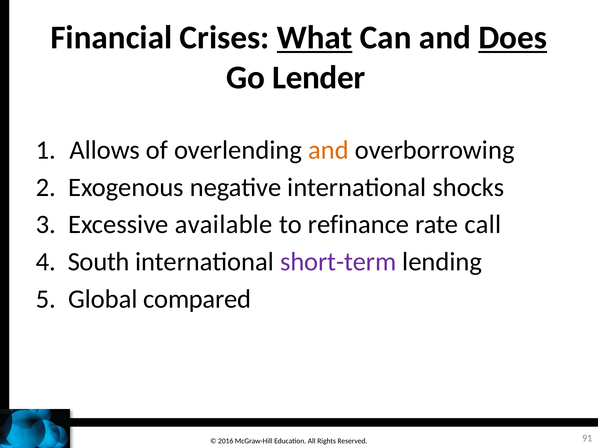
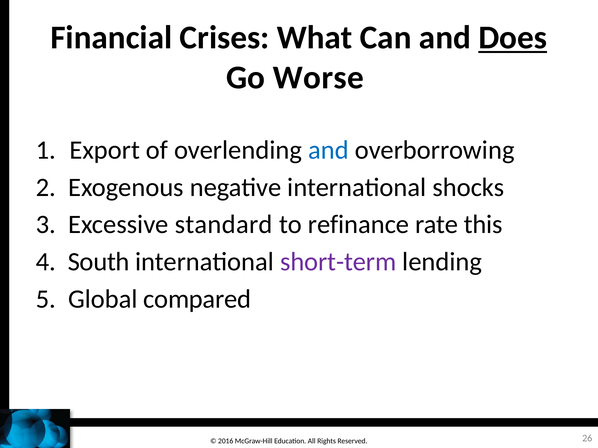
What underline: present -> none (315, 38)
Lender: Lender -> Worse (318, 78)
Allows: Allows -> Export (105, 150)
and colour: orange -> blue (328, 150)
available: available -> standard (224, 225)
call: call -> this (483, 225)
91: 91 -> 26 (587, 439)
